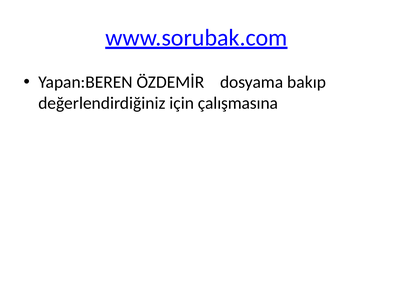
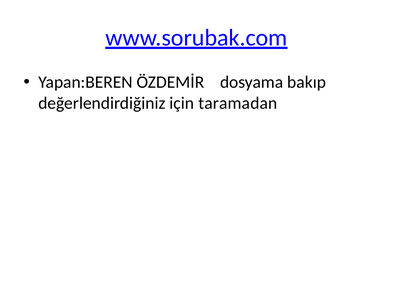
çalışmasına: çalışmasına -> taramadan (238, 103)
